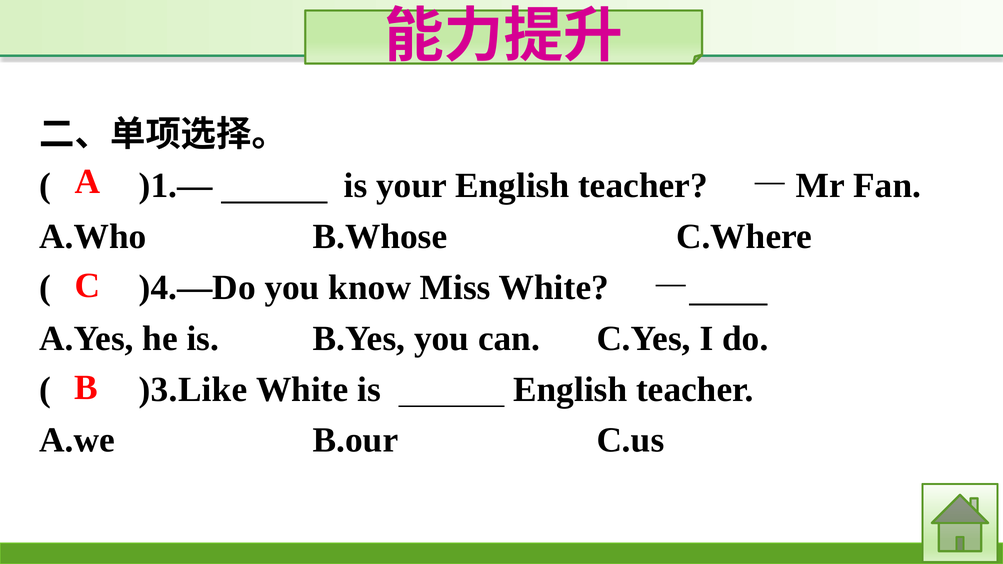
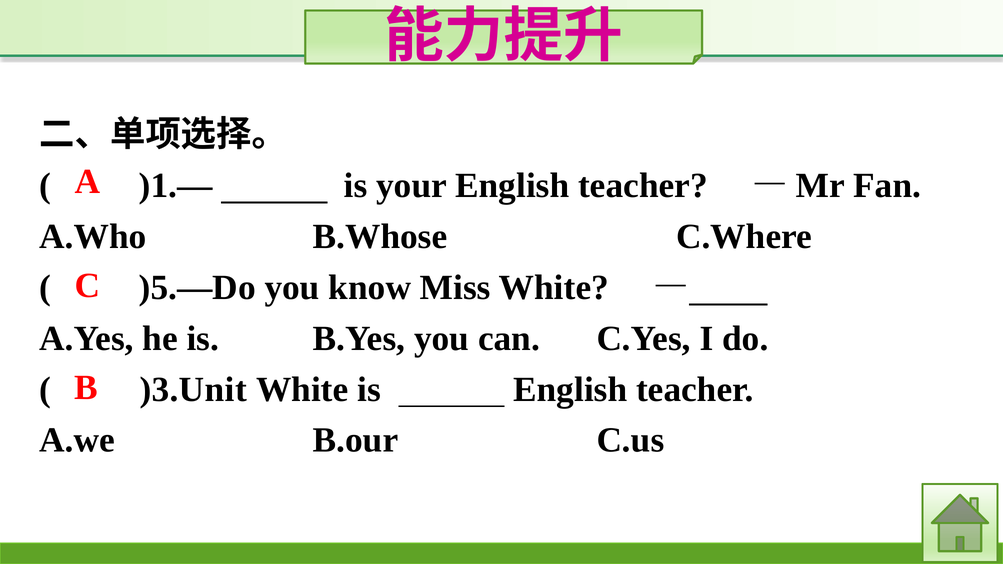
)4.—Do: )4.—Do -> )5.—Do (197, 288)
)3.Like: )3.Like -> )3.Unit (193, 389)
